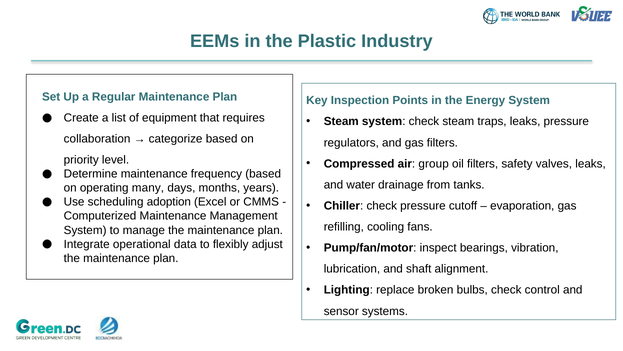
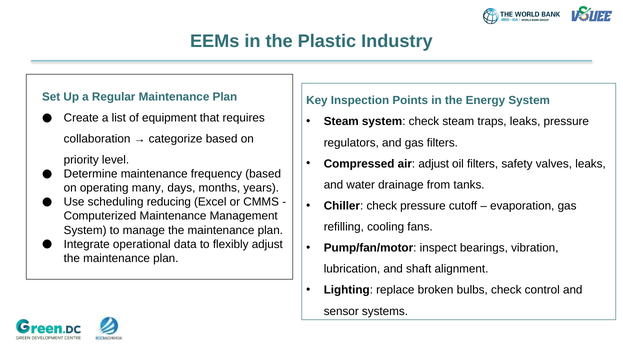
air group: group -> adjust (434, 163)
adoption: adoption -> reducing (169, 202)
